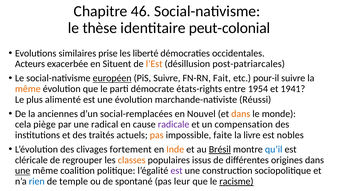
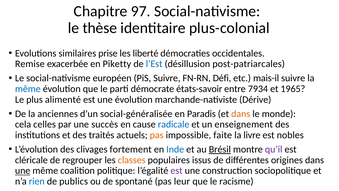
46: 46 -> 97 (141, 11)
peut-colonial: peut-colonial -> plus-colonial (229, 28)
Acteurs: Acteurs -> Remise (30, 64)
Situent: Situent -> Piketty (117, 64)
l’Est colour: orange -> blue (154, 64)
européen underline: present -> none (112, 78)
Fait: Fait -> Défi (222, 78)
pour-il: pour-il -> mais-il (266, 78)
même colour: orange -> blue (28, 89)
états-rights: états-rights -> états-savoir (199, 89)
1954: 1954 -> 7934 (258, 89)
1941: 1941 -> 1965 (293, 89)
Réussi: Réussi -> Dérive (255, 99)
social-remplacées: social-remplacées -> social-généralisée (136, 114)
Nouvel: Nouvel -> Paradis (201, 114)
piège: piège -> celles (45, 124)
radical: radical -> succès (105, 124)
radicale colour: purple -> blue (174, 124)
compensation: compensation -> enseignement (244, 124)
Inde colour: orange -> blue (175, 149)
qu’il colour: blue -> purple (274, 149)
temple: temple -> publics (74, 181)
racisme underline: present -> none (236, 181)
